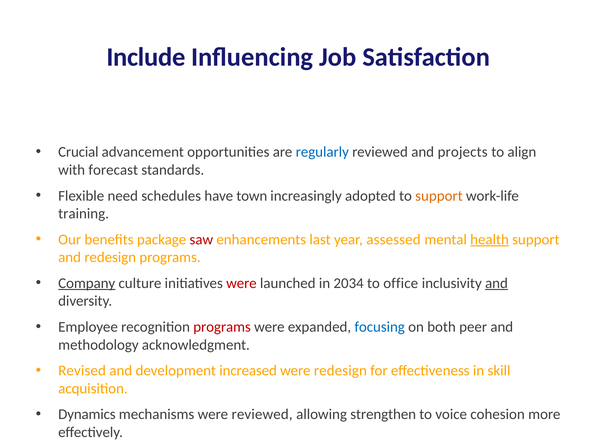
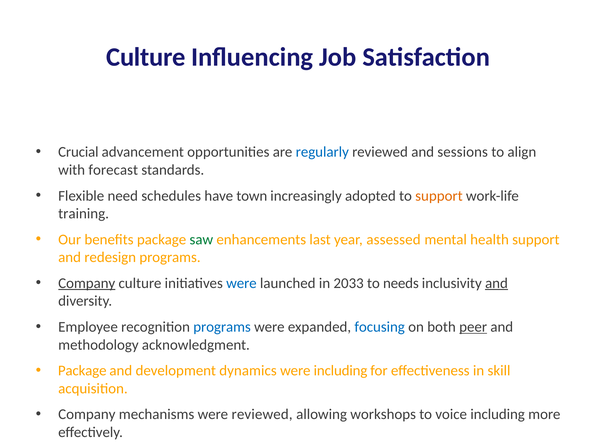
Include: Include -> Culture (146, 57)
projects: projects -> sessions (463, 152)
saw colour: red -> green (201, 240)
health underline: present -> none (490, 240)
were colour: red -> blue (241, 284)
2034: 2034 -> 2033 (349, 284)
office: office -> needs (401, 284)
programs colour: red -> blue (222, 327)
peer underline: none -> present (473, 327)
Revised: Revised -> Package (82, 371)
increased: increased -> dynamics (248, 371)
were redesign: redesign -> including (340, 371)
Dynamics: Dynamics -> Company (87, 415)
strengthen: strengthen -> workshops (383, 415)
voice cohesion: cohesion -> including (498, 415)
